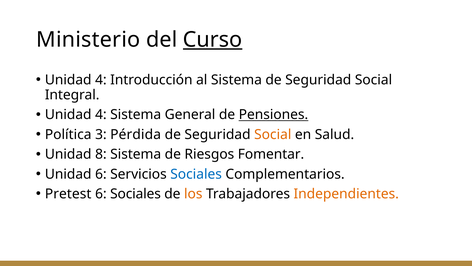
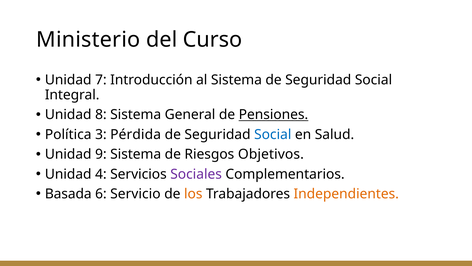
Curso underline: present -> none (213, 40)
4: 4 -> 7 (101, 80)
4: 4 -> 8 (101, 114)
Social colour: orange -> blue (273, 134)
8: 8 -> 9 (101, 154)
Fomentar: Fomentar -> Objetivos (271, 154)
Unidad 6: 6 -> 4 (101, 174)
Sociales colour: blue -> purple (196, 174)
Pretest: Pretest -> Basada (68, 194)
6 Sociales: Sociales -> Servicio (135, 194)
